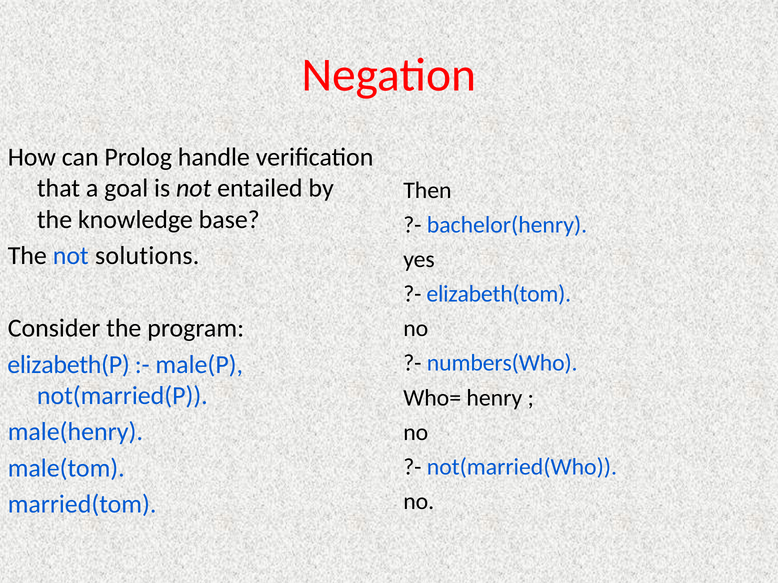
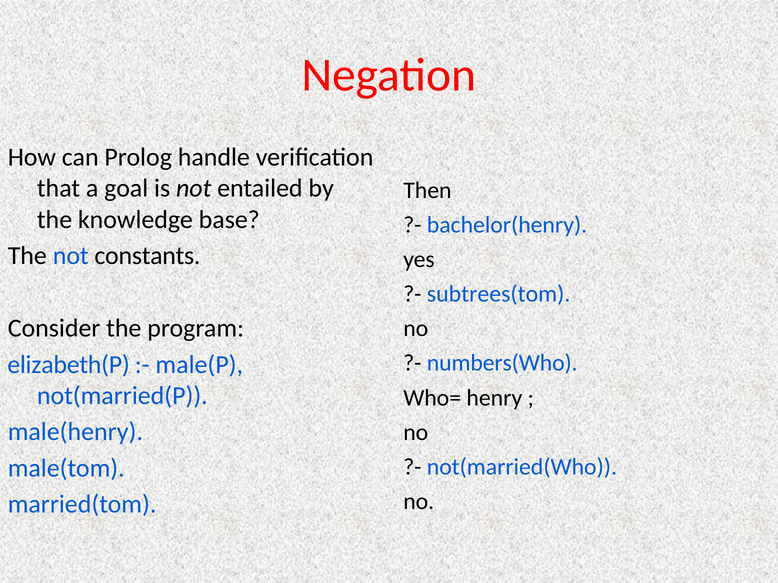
solutions: solutions -> constants (147, 256)
elizabeth(tom: elizabeth(tom -> subtrees(tom (499, 294)
